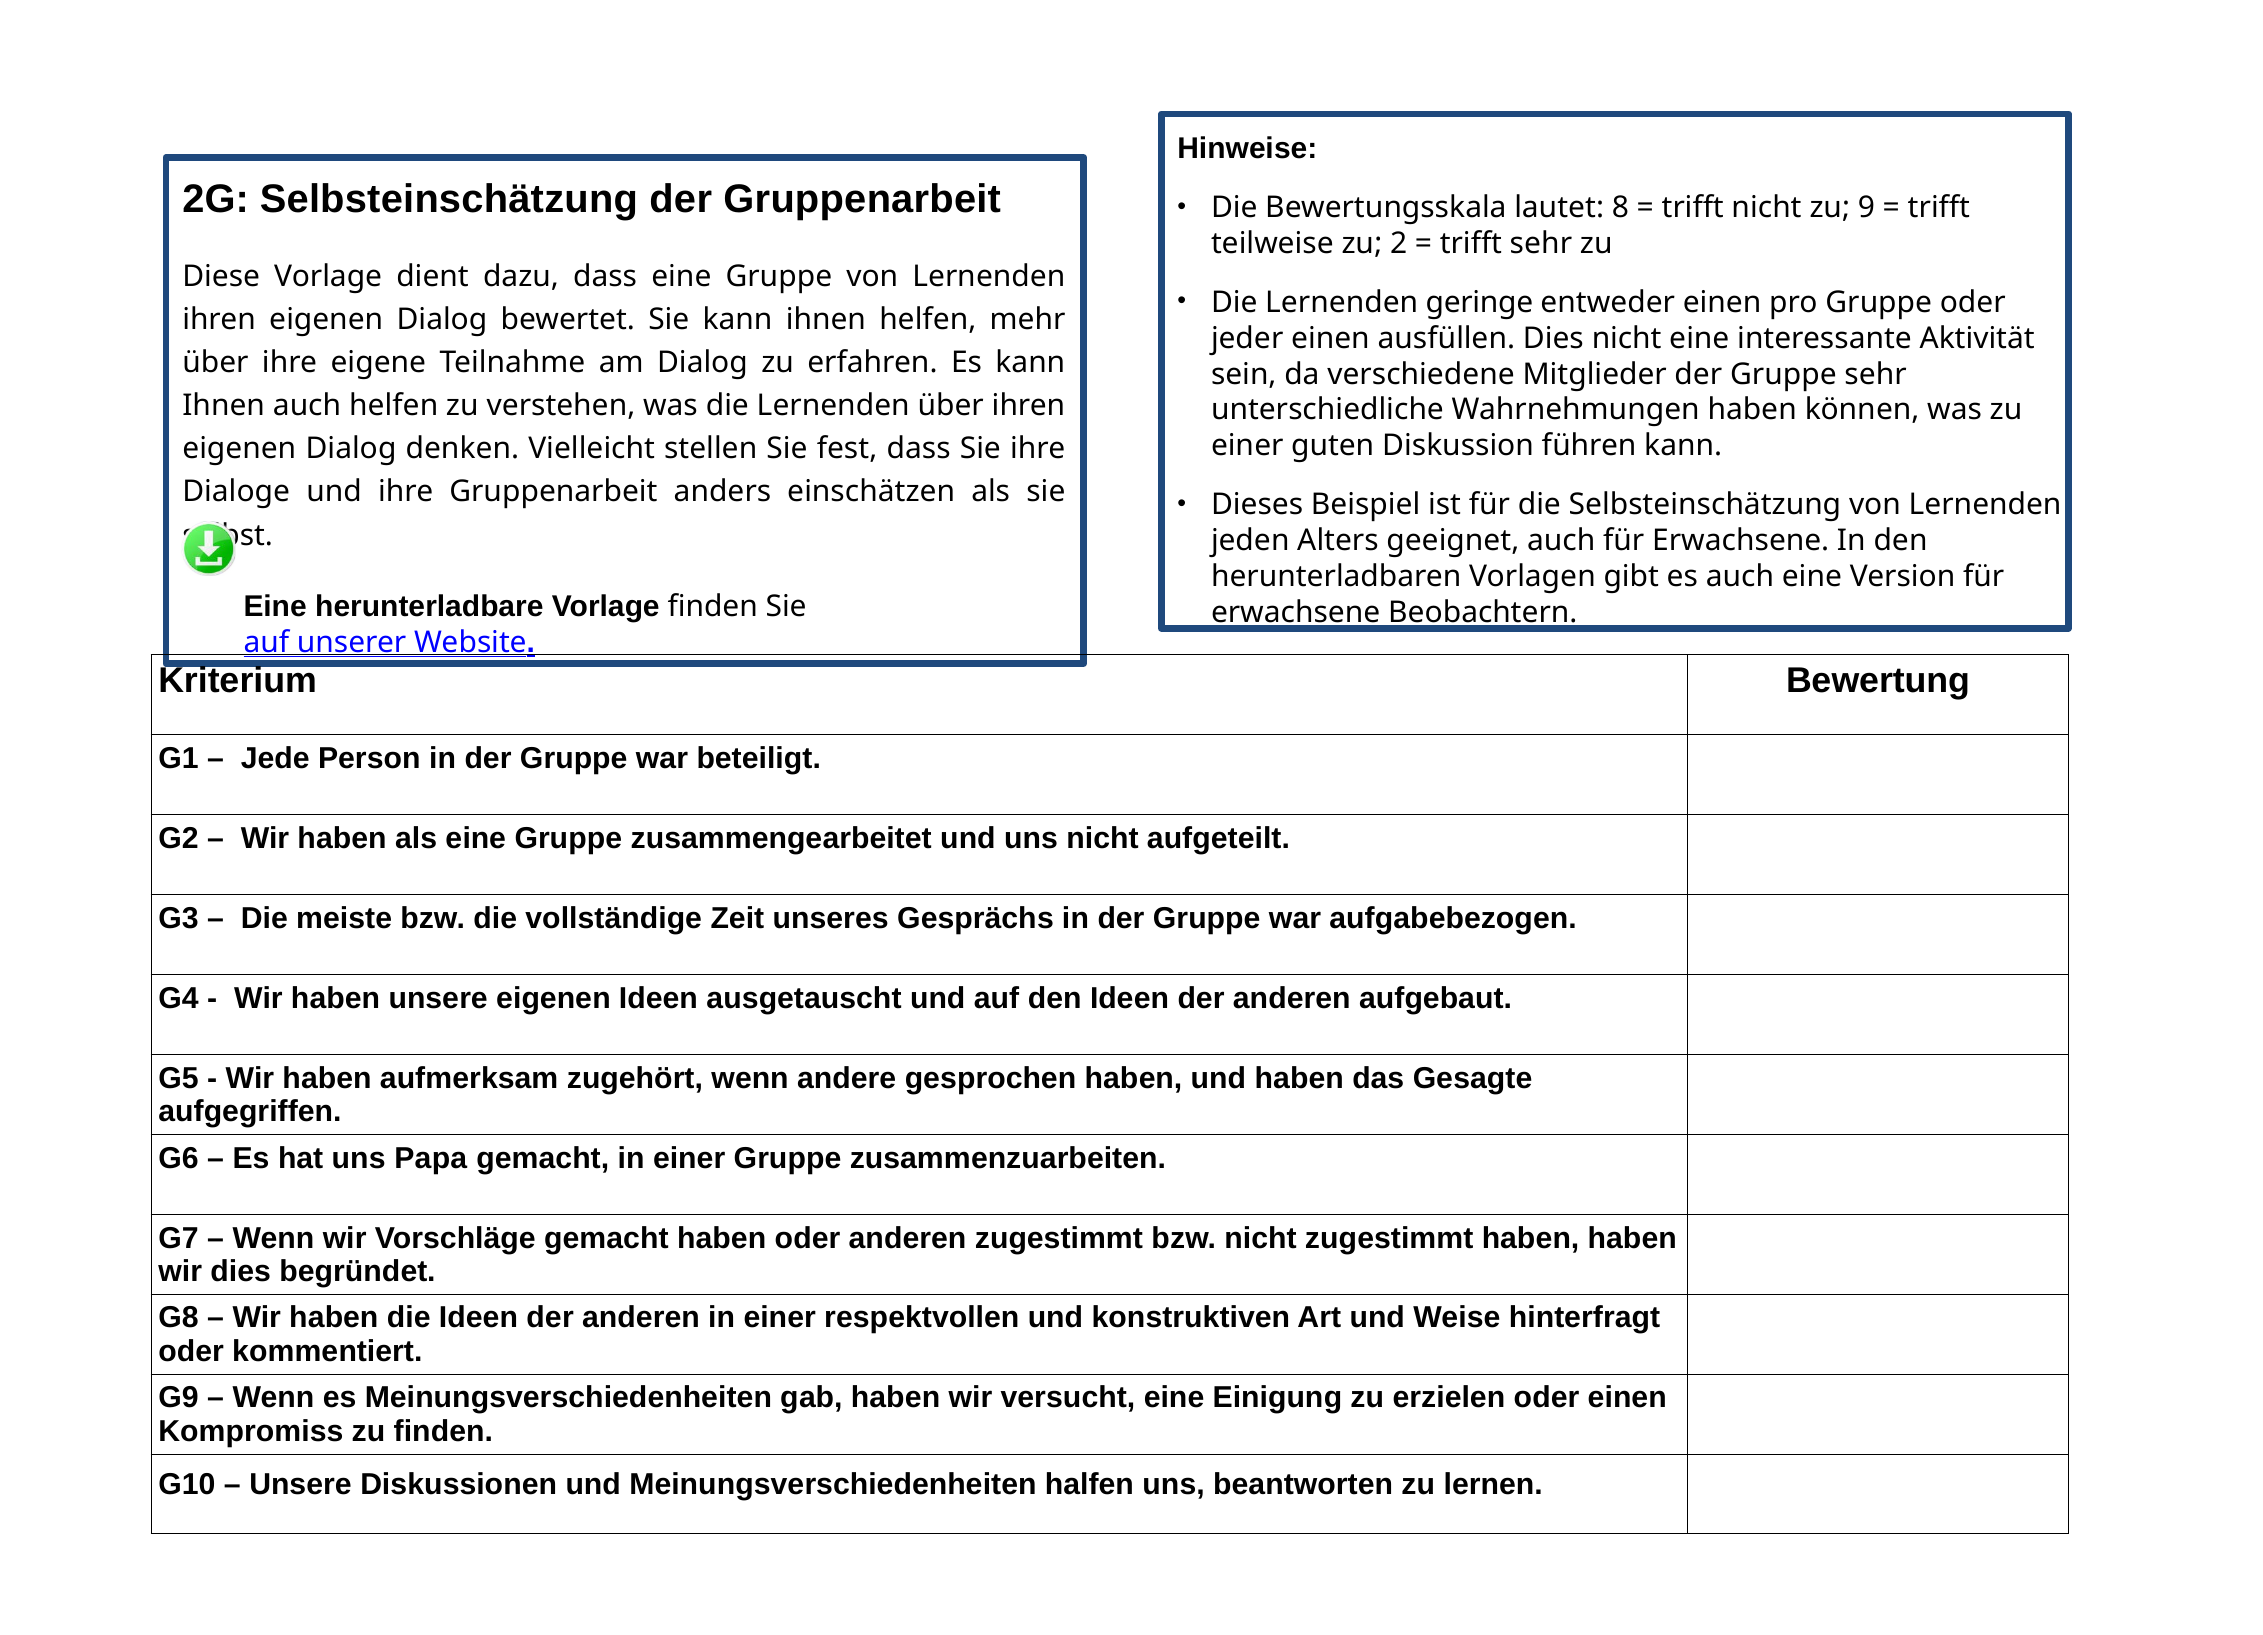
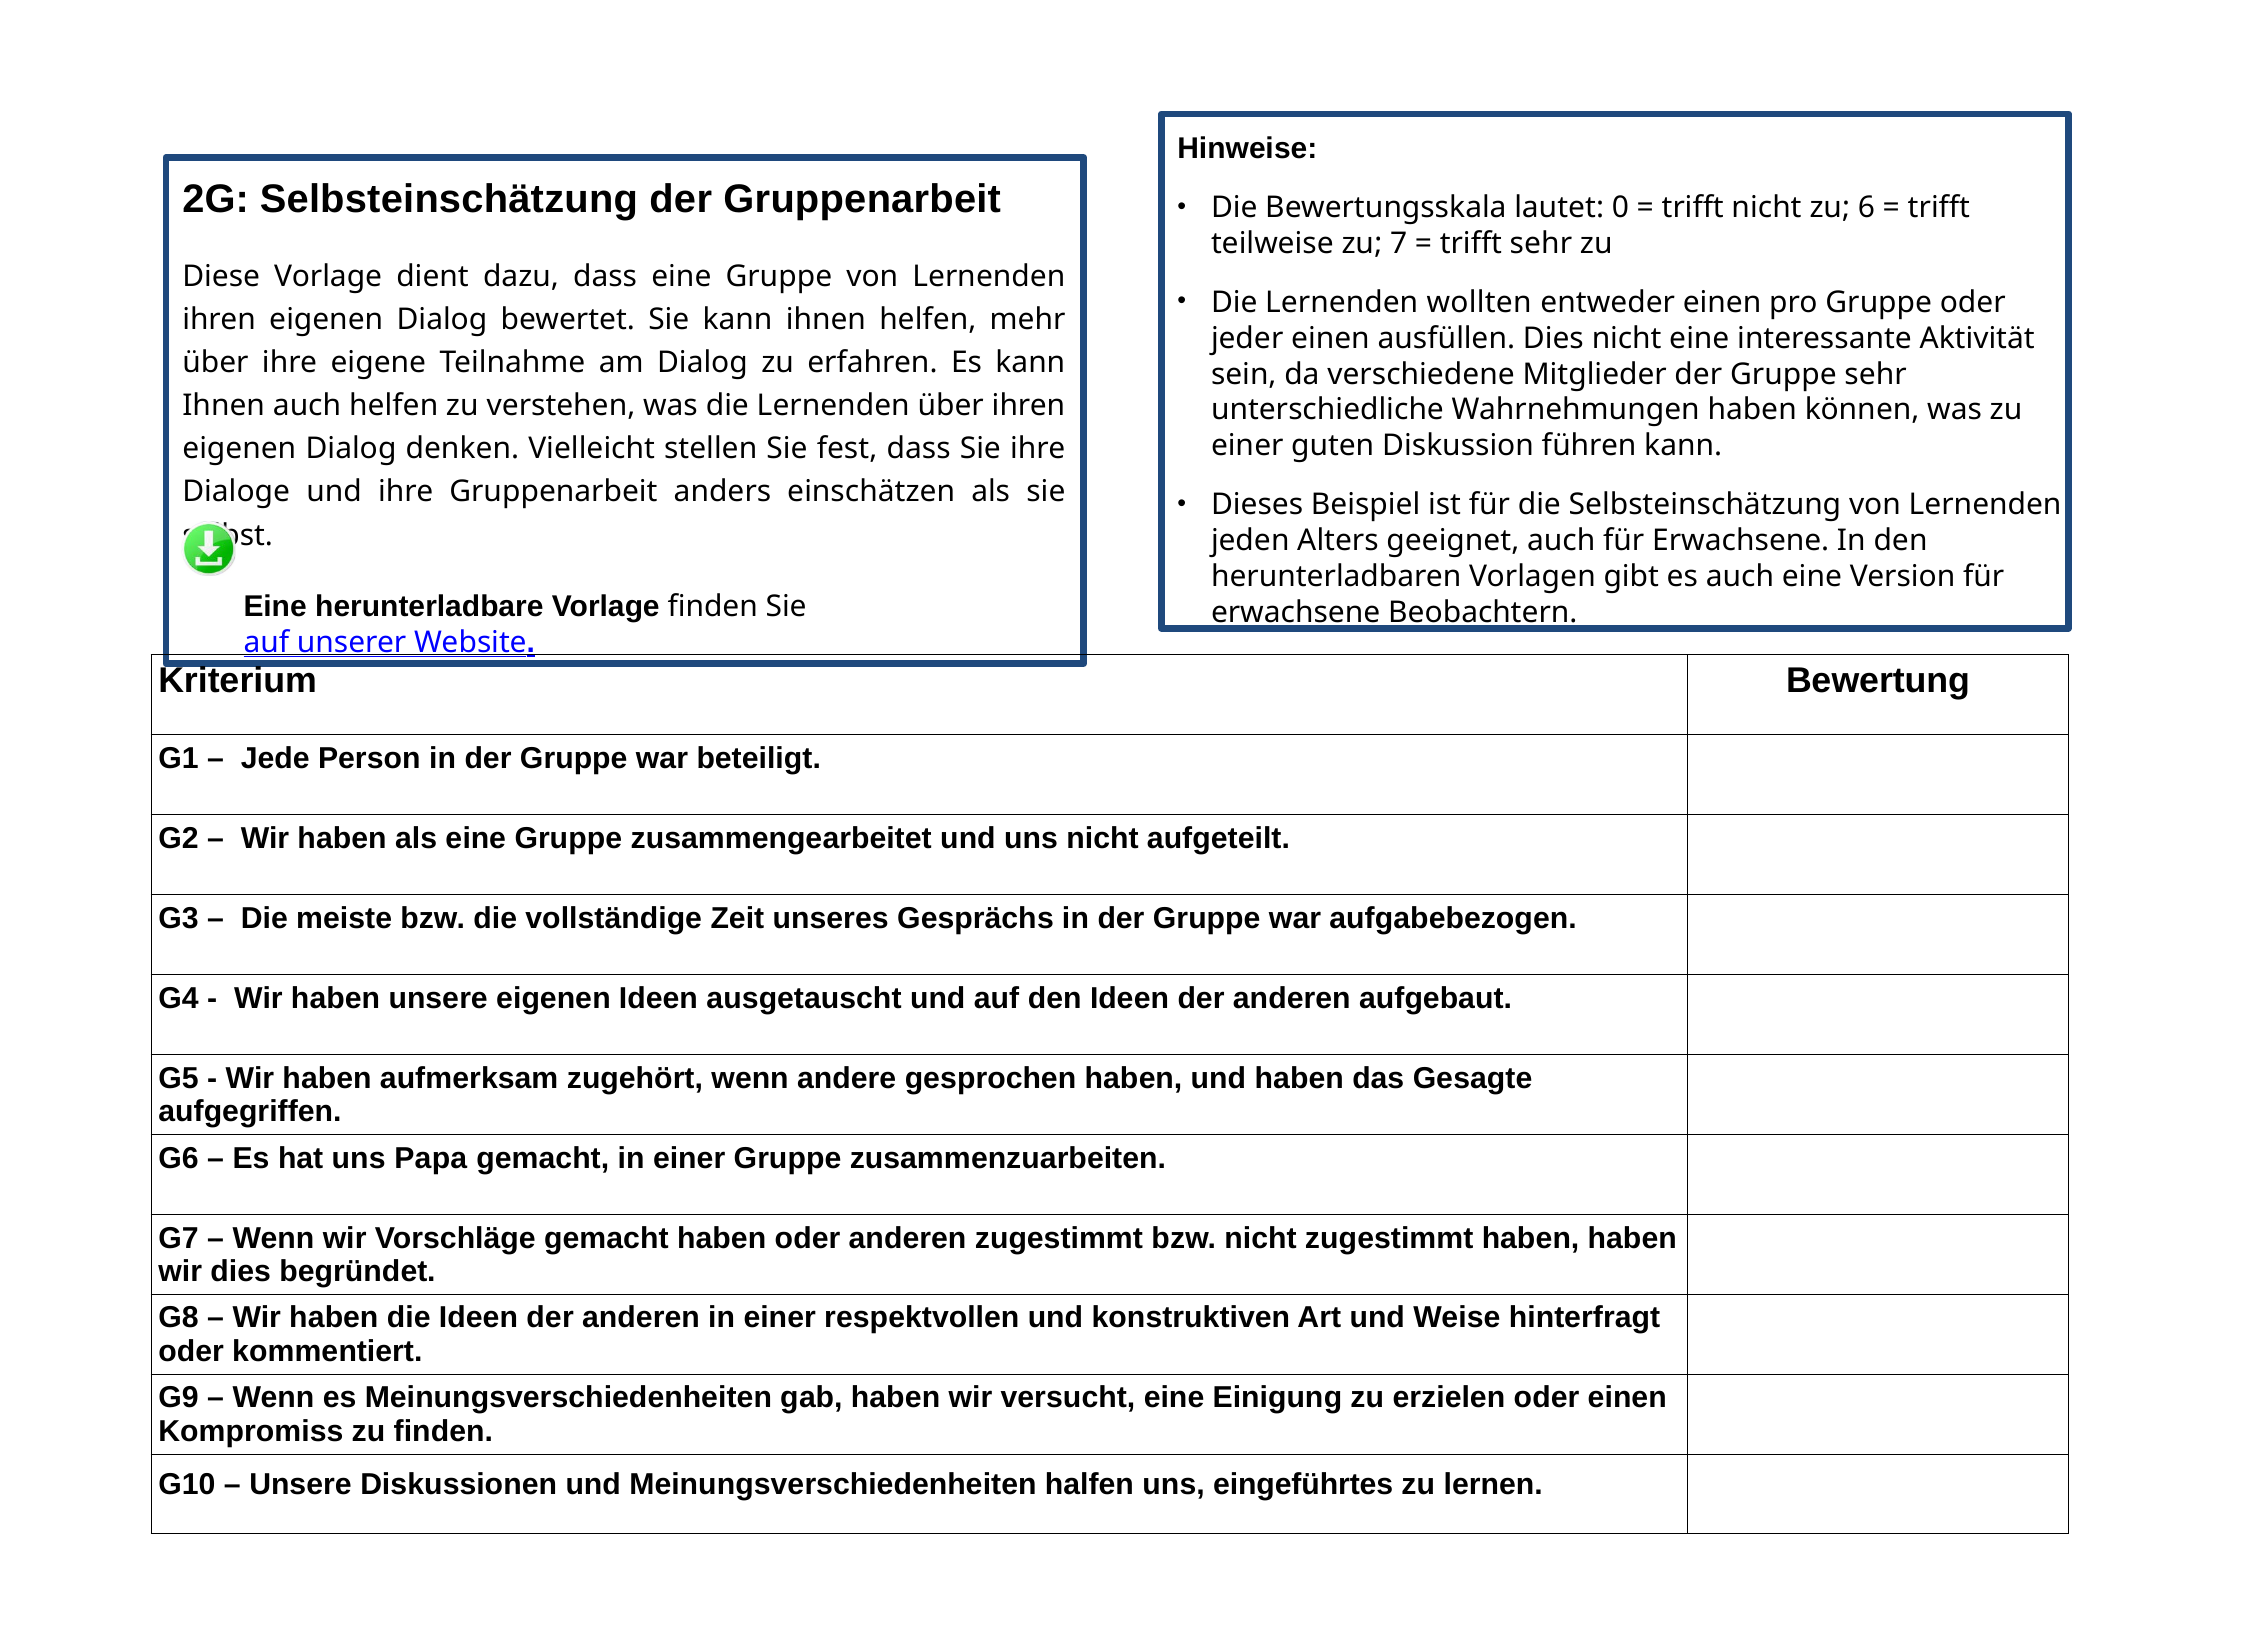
8: 8 -> 0 (1620, 208)
9: 9 -> 6 (1867, 208)
2: 2 -> 7 (1399, 244)
geringe: geringe -> wollten (1479, 302)
beantworten: beantworten -> eingeführtes (1303, 1485)
